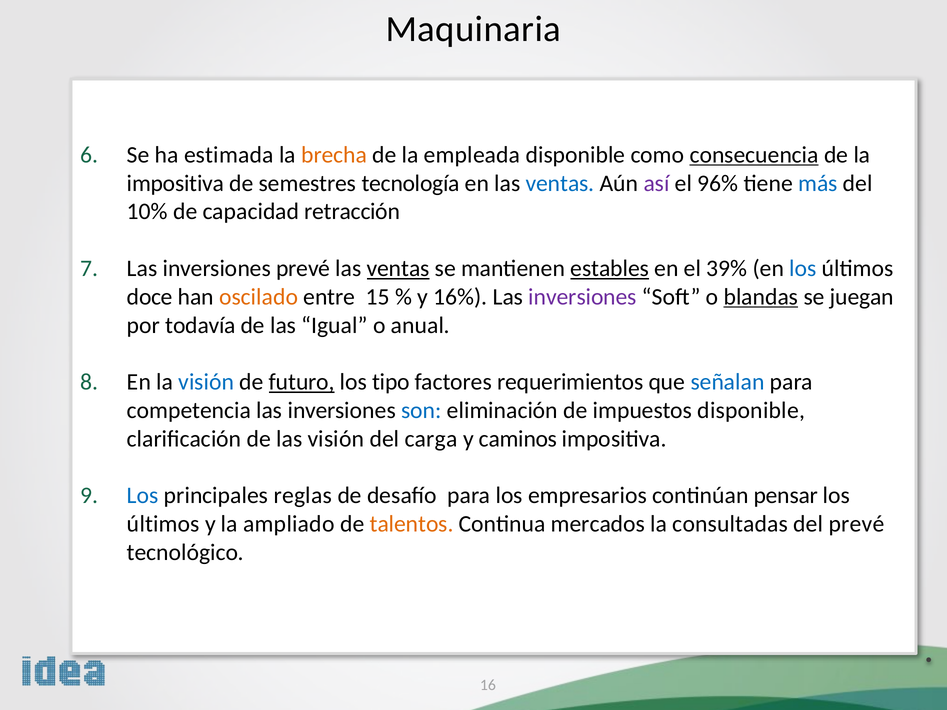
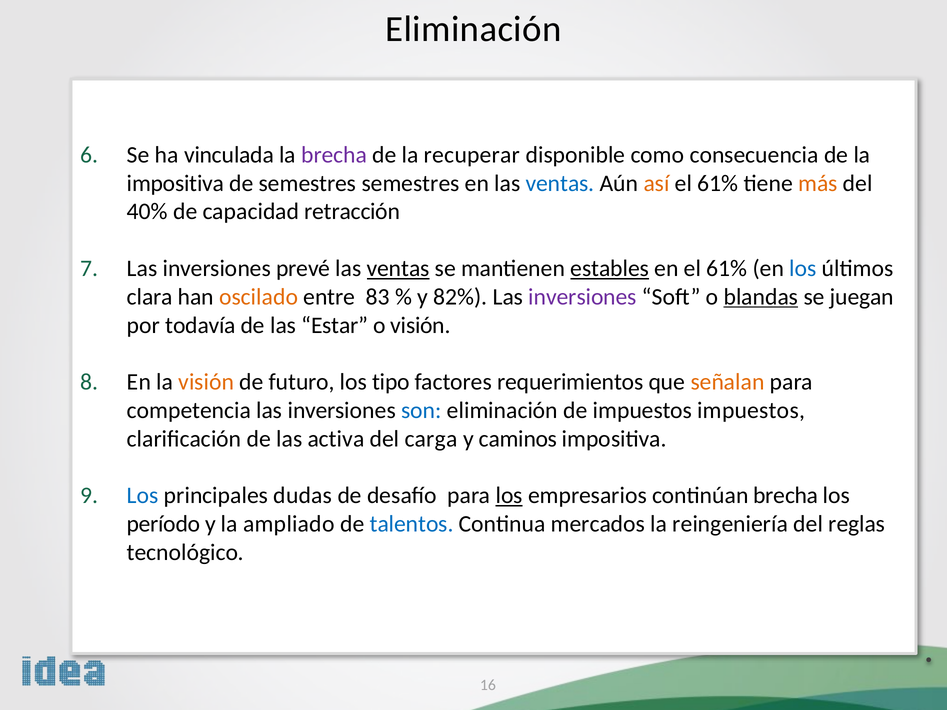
Maquinaria: Maquinaria -> Eliminación (473, 29)
estimada: estimada -> vinculada (229, 155)
brecha colour: orange -> purple (334, 155)
empleada: empleada -> recuperar (472, 155)
consecuencia underline: present -> none (754, 155)
semestres tecnología: tecnología -> semestres (411, 183)
así colour: purple -> orange (657, 183)
96%: 96% -> 61% (718, 183)
más colour: blue -> orange (818, 183)
10%: 10% -> 40% (147, 212)
en el 39%: 39% -> 61% (727, 269)
doce: doce -> clara (150, 297)
15: 15 -> 83 (378, 297)
16%: 16% -> 82% (460, 297)
Igual: Igual -> Estar (335, 325)
o anual: anual -> visión (421, 325)
visión colour: blue -> orange (206, 382)
futuro underline: present -> none (302, 382)
señalan colour: blue -> orange (728, 382)
impuestos disponible: disponible -> impuestos (751, 411)
las visión: visión -> activa (336, 439)
reglas: reglas -> dudas (303, 496)
los underline: none -> present (509, 496)
continúan pensar: pensar -> brecha (786, 496)
últimos: últimos -> período (163, 524)
talentos colour: orange -> blue (412, 524)
consultadas: consultadas -> reingeniería (730, 524)
del prevé: prevé -> reglas (857, 524)
